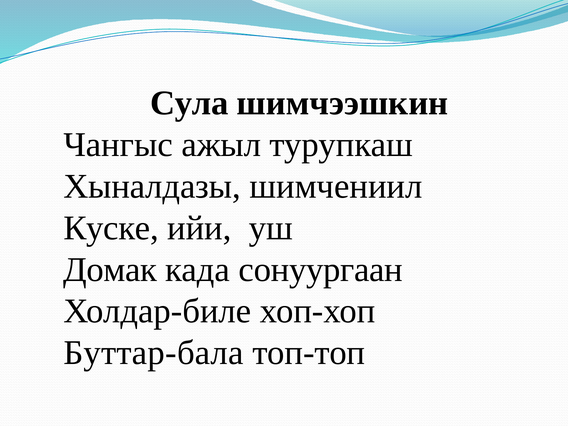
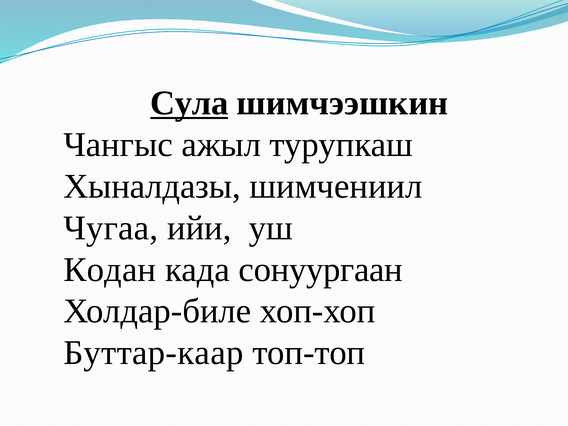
Сула underline: none -> present (189, 103)
Куске: Куске -> Чугаа (111, 228)
Домак: Домак -> Кодан (110, 270)
Буттар-бала: Буттар-бала -> Буттар-каар (153, 353)
